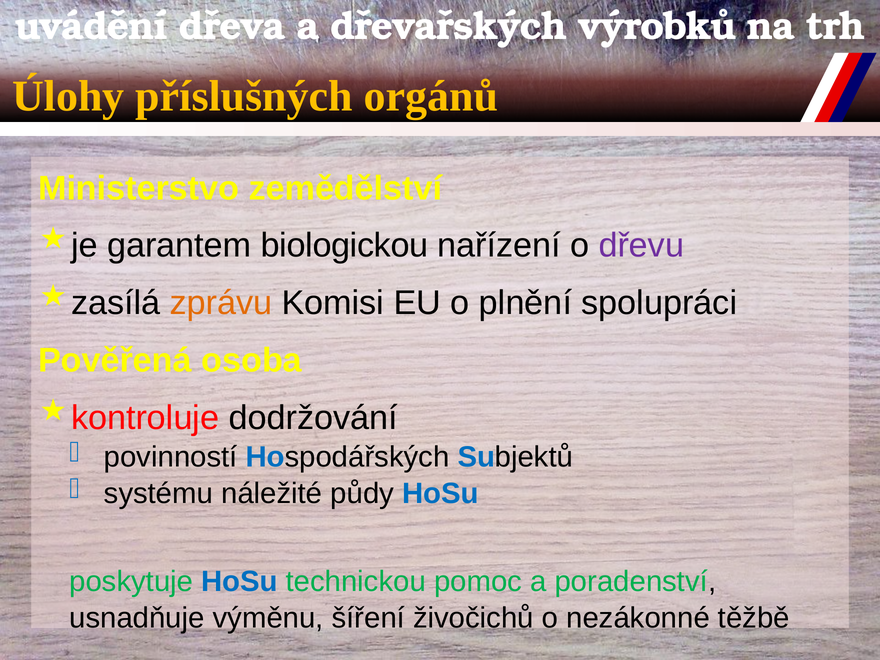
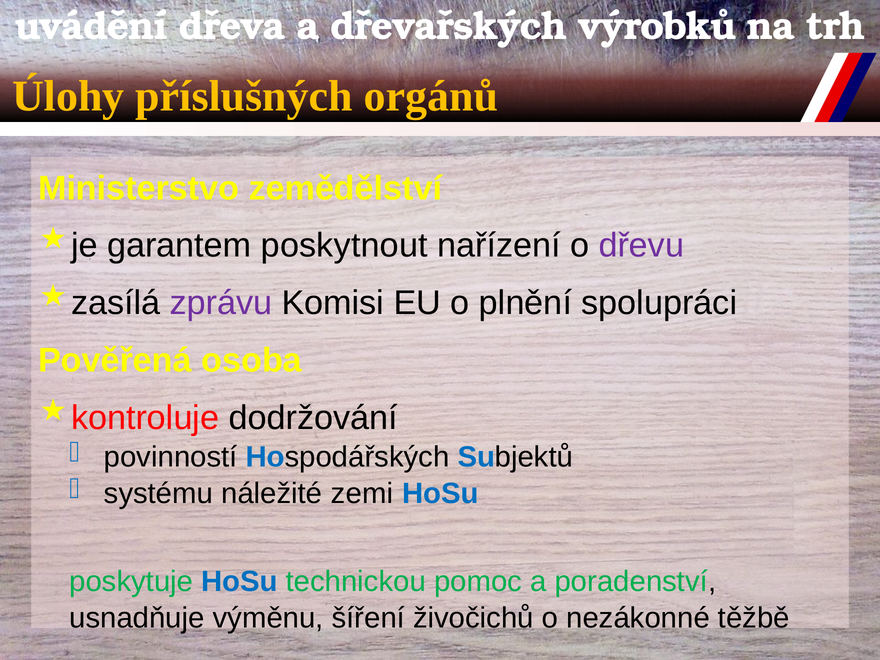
biologickou: biologickou -> poskytnout (344, 246)
zprávu colour: orange -> purple (221, 303)
půdy: půdy -> zemi (362, 494)
